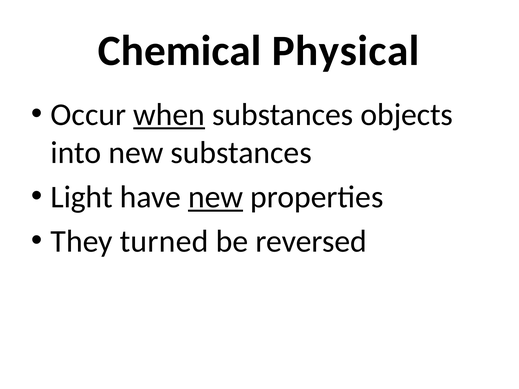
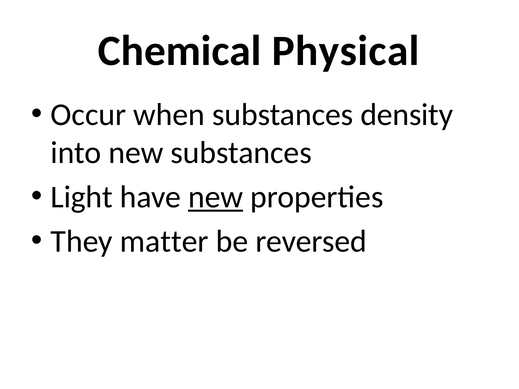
when underline: present -> none (169, 115)
objects: objects -> density (407, 115)
turned: turned -> matter (164, 241)
